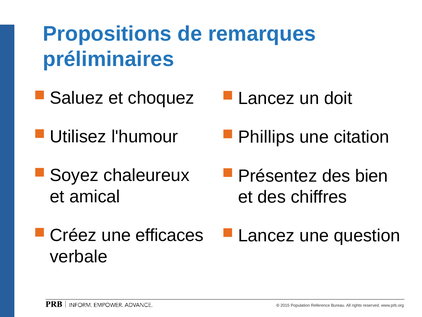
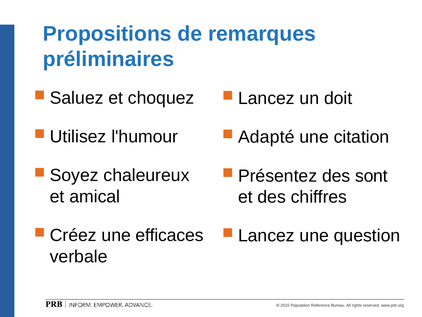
Phillips: Phillips -> Adapté (266, 137)
bien: bien -> sont (371, 176)
